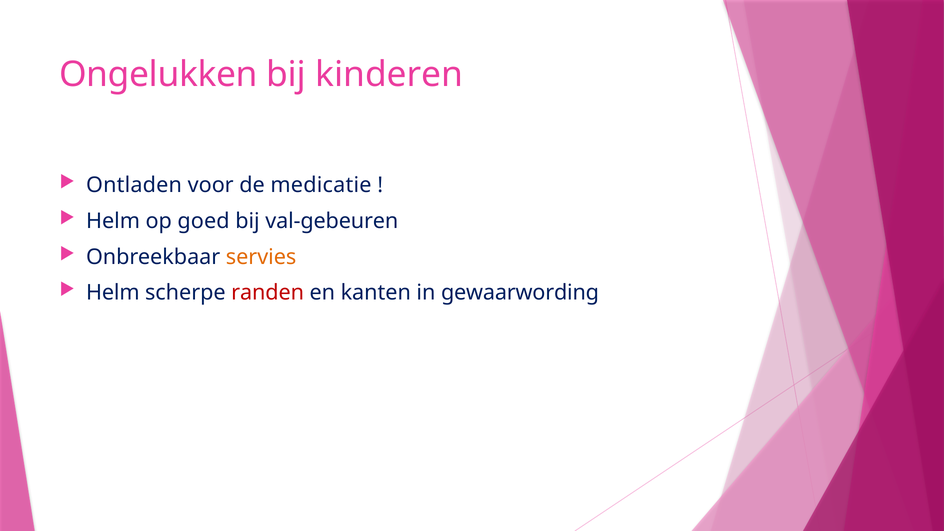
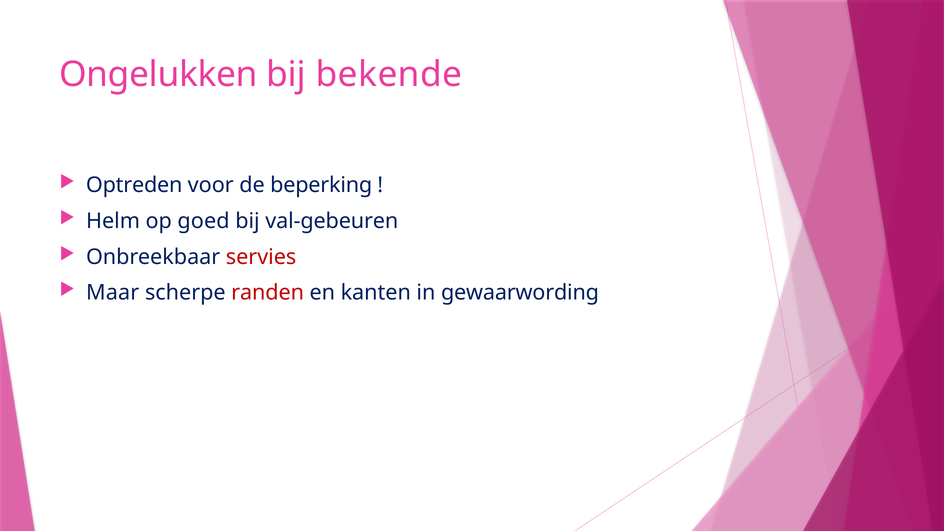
kinderen: kinderen -> bekende (389, 74)
Ontladen: Ontladen -> Optreden (134, 185)
medicatie: medicatie -> beperking (321, 185)
servies colour: orange -> red (261, 257)
Helm: Helm -> Maar (113, 293)
